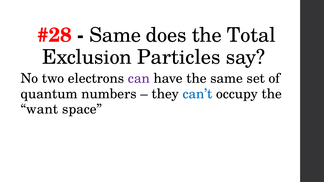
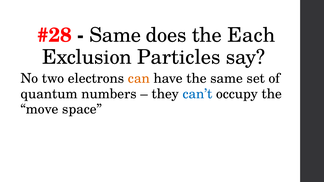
Total: Total -> Each (251, 35)
can colour: purple -> orange (139, 79)
want: want -> move (40, 109)
